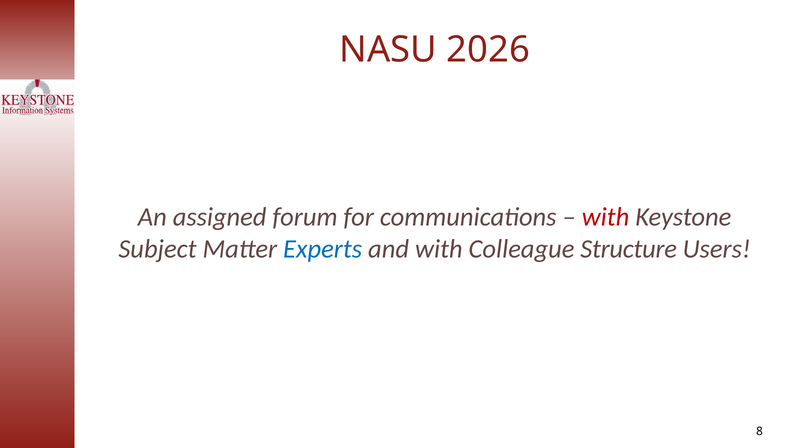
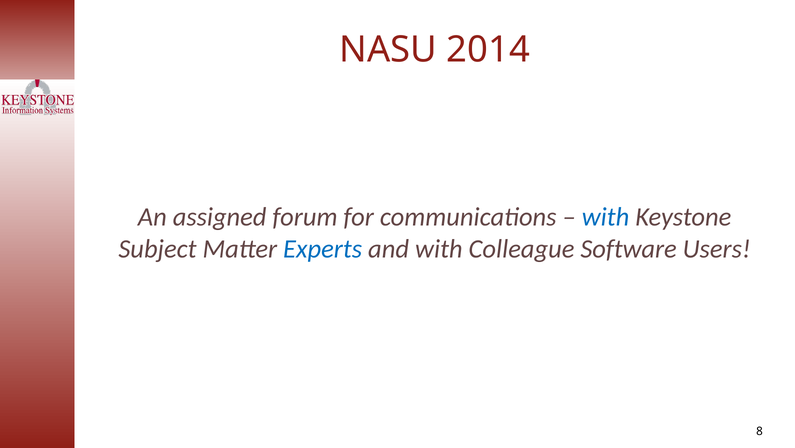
2026: 2026 -> 2014 (488, 50)
with colour: red -> blue (606, 217)
Structure: Structure -> Software (629, 249)
